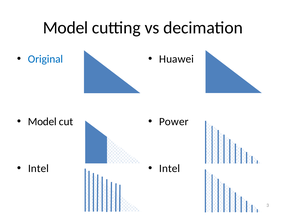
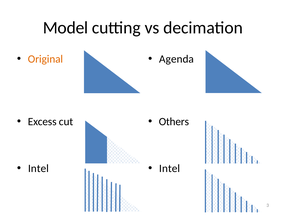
Original colour: blue -> orange (46, 59)
Huawei: Huawei -> Agenda (177, 59)
Model: Model -> Excess (42, 121)
Power: Power -> Others (174, 121)
